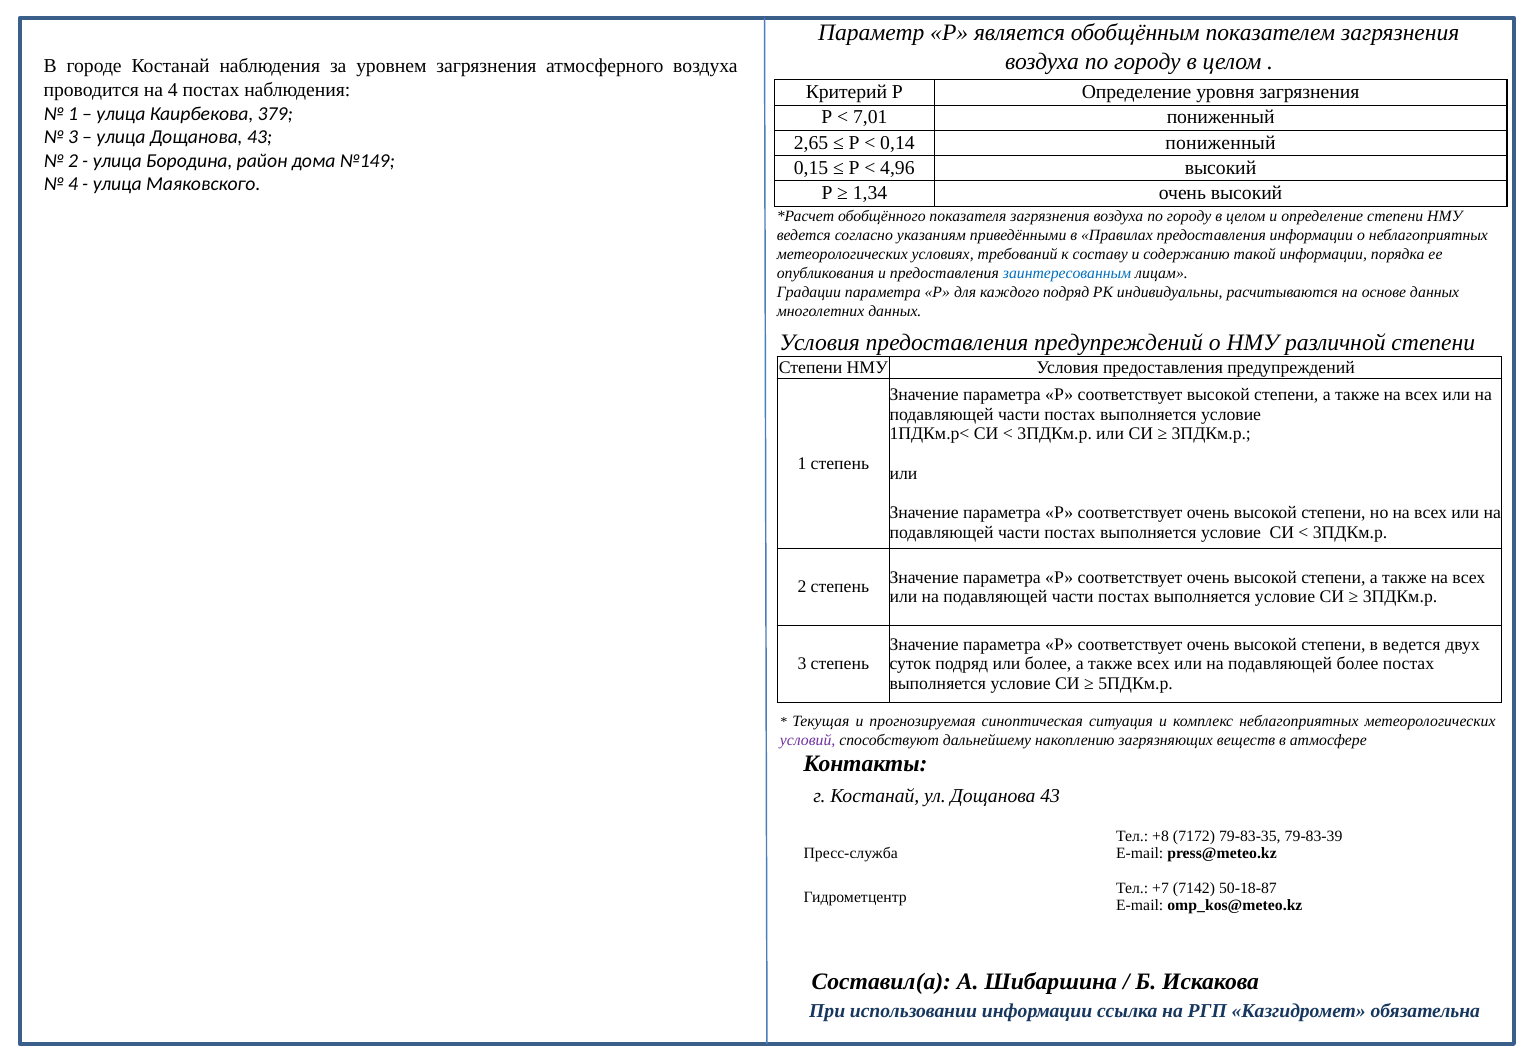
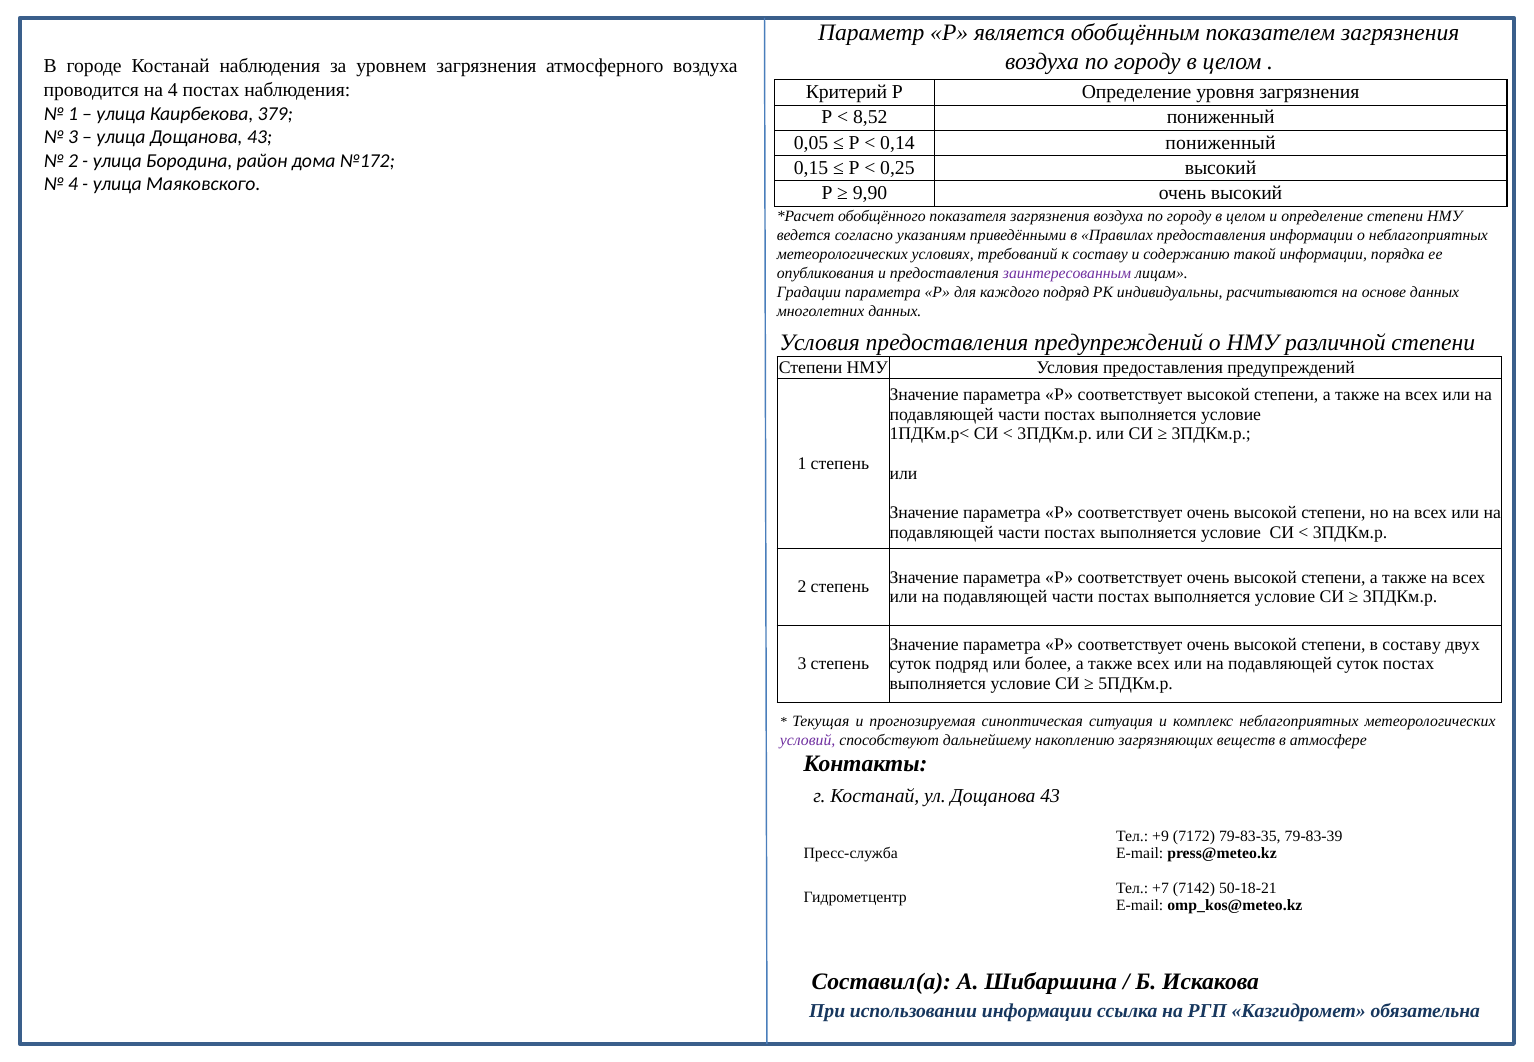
7,01: 7,01 -> 8,52 (870, 117)
2,65: 2,65 -> 0,05 (811, 143)
№149: №149 -> №172 (367, 161)
4,96: 4,96 -> 0,25 (897, 168)
1,34: 1,34 -> 9,90 (870, 193)
заинтересованным colour: blue -> purple (1067, 273)
в ведется: ведется -> составу (1412, 644)
подавляющей более: более -> суток (1358, 664)
+8: +8 -> +9 (1161, 836)
50-18-87: 50-18-87 -> 50-18-21 (1248, 888)
